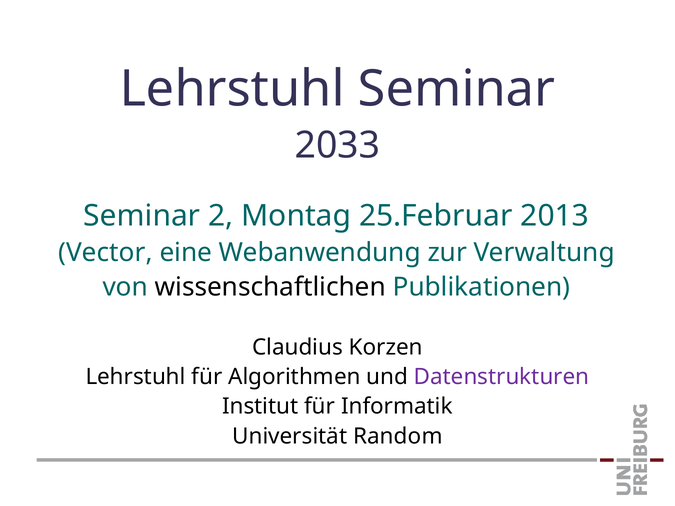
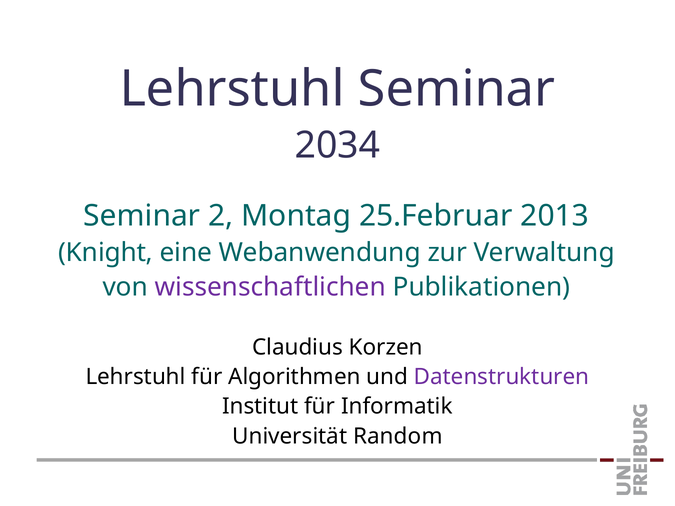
2033: 2033 -> 2034 (338, 145)
Vector: Vector -> Knight (106, 253)
wissenschaftlichen colour: black -> purple (270, 287)
